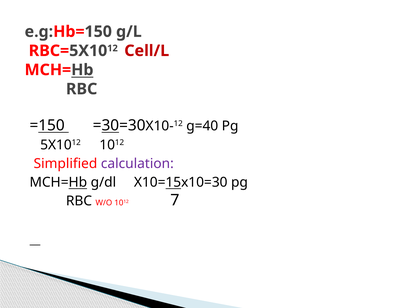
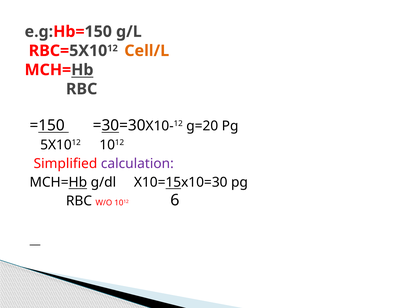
Cell/L colour: red -> orange (147, 51)
g=40: g=40 -> g=20 (202, 126)
7: 7 -> 6 (175, 200)
